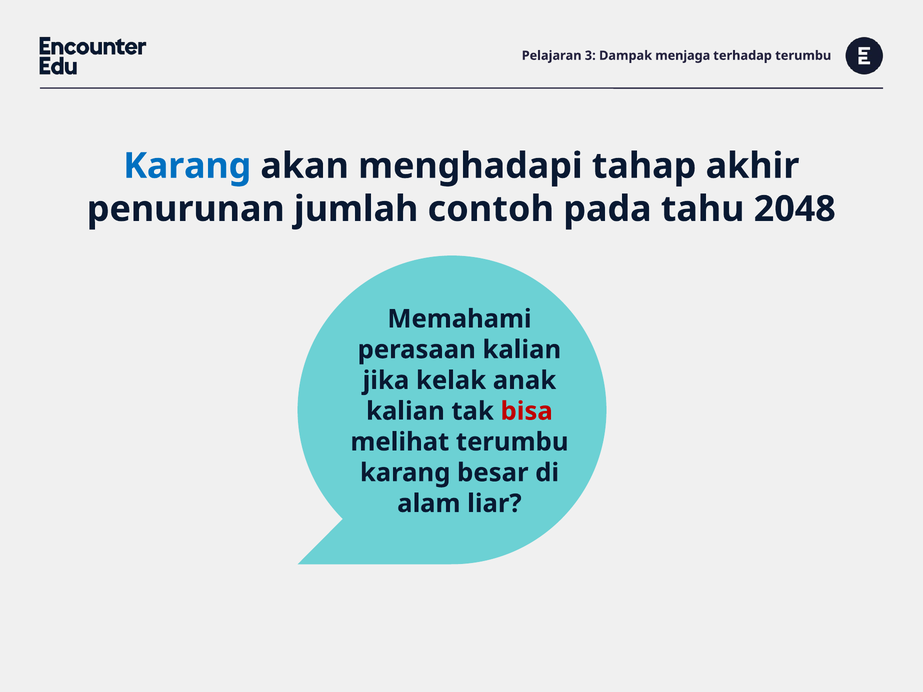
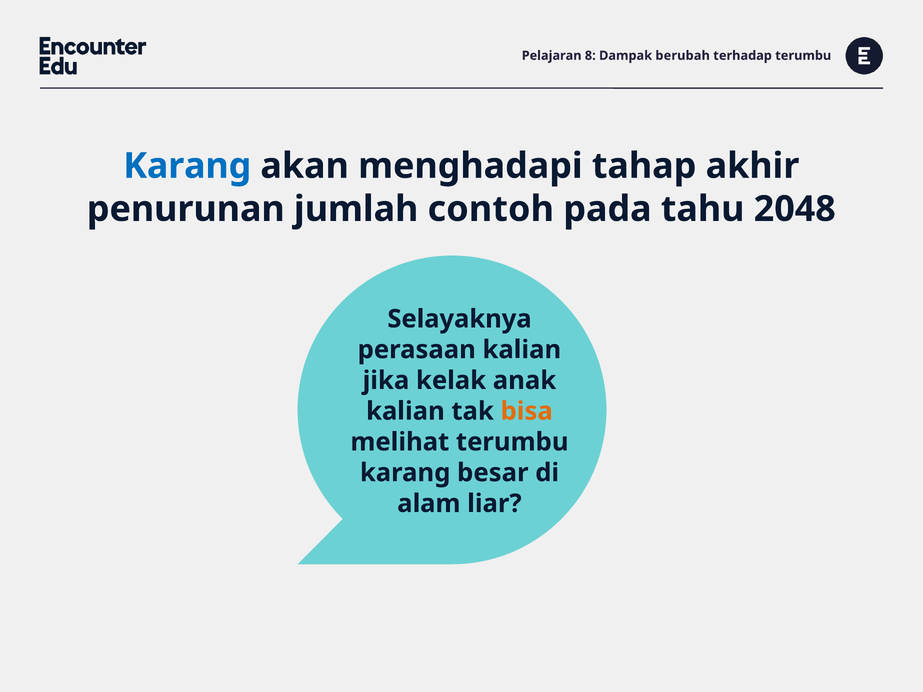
3: 3 -> 8 (590, 56)
menjaga: menjaga -> berubah (683, 56)
Memahami: Memahami -> Selayaknya (459, 319)
bisa colour: red -> orange (527, 411)
